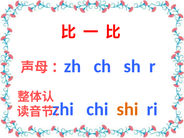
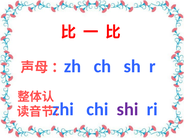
shi colour: orange -> purple (128, 109)
